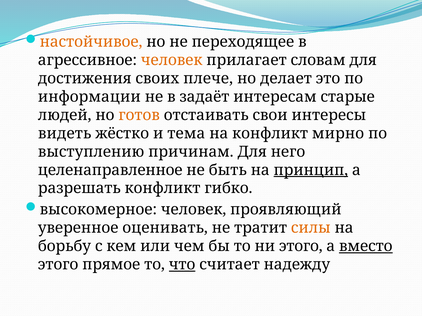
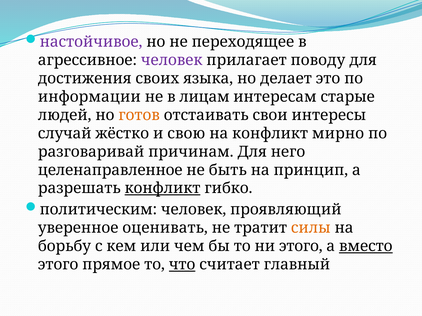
настойчивое colour: orange -> purple (91, 42)
человек colour: orange -> purple (172, 60)
словам: словам -> поводу (318, 60)
плече: плече -> языка (208, 79)
задаёт: задаёт -> лицам (204, 97)
видеть: видеть -> случай (65, 134)
тема: тема -> свою (186, 134)
выступлению: выступлению -> разговаривай (91, 152)
принцип underline: present -> none (311, 170)
конфликт underline: none -> present (163, 189)
высокомерное: высокомерное -> политическим (98, 210)
надежду: надежду -> главный (297, 265)
